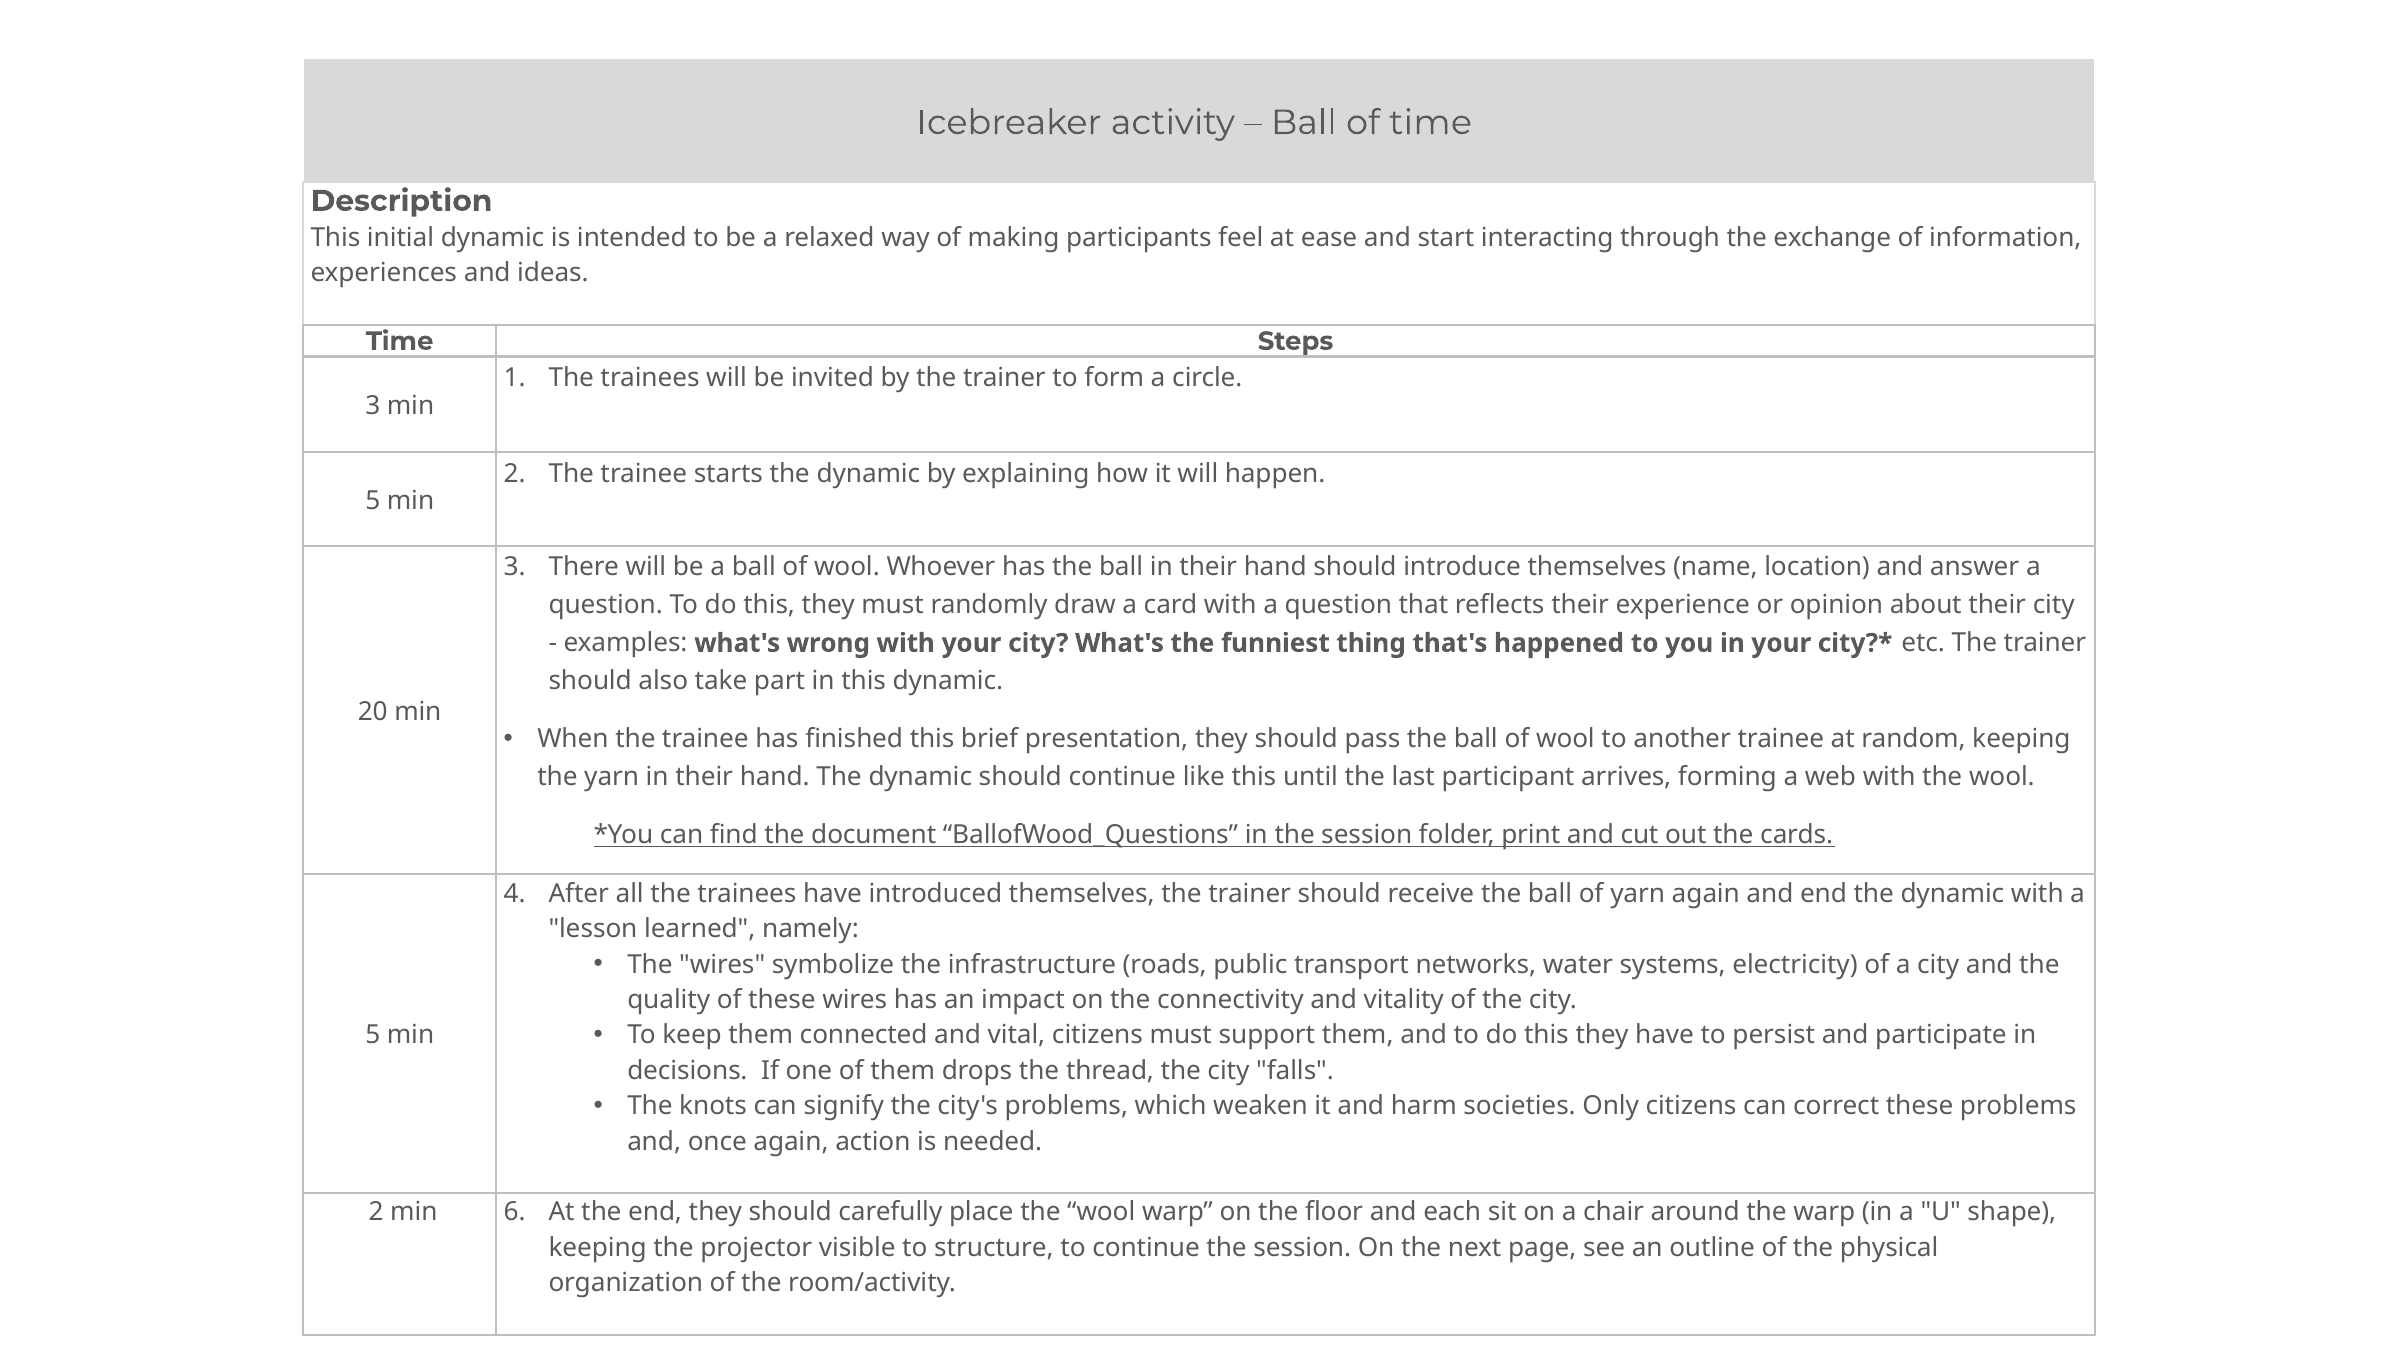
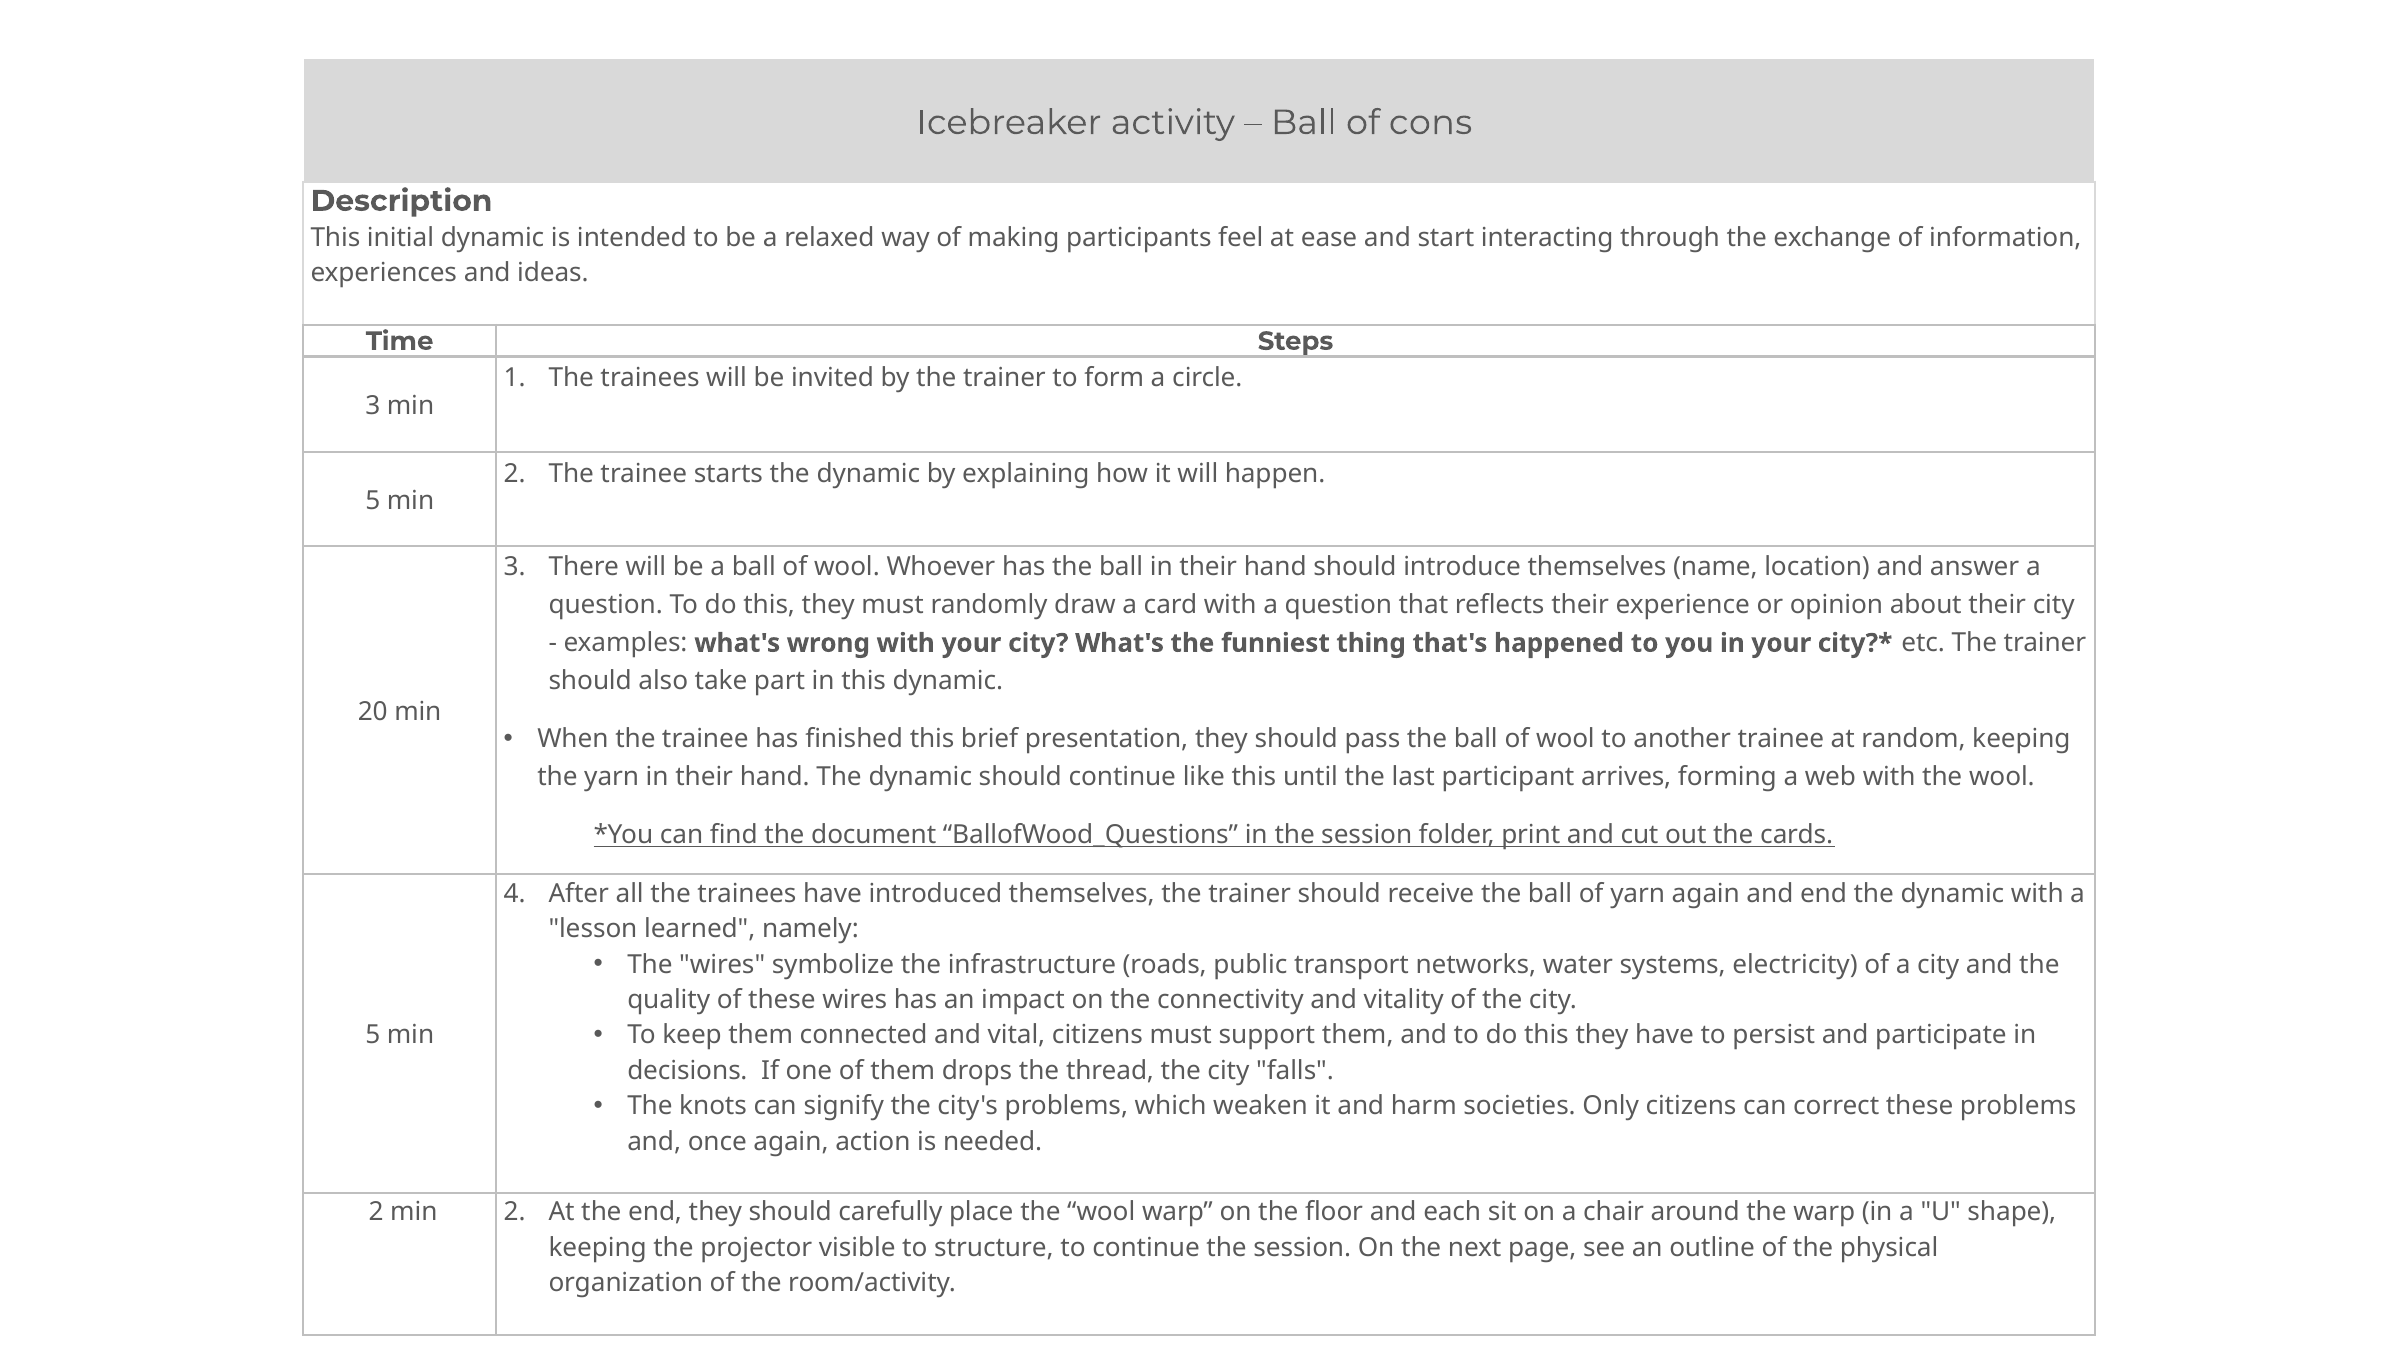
of time: time -> cons (1431, 122)
2 min 6: 6 -> 2 (515, 1212)
